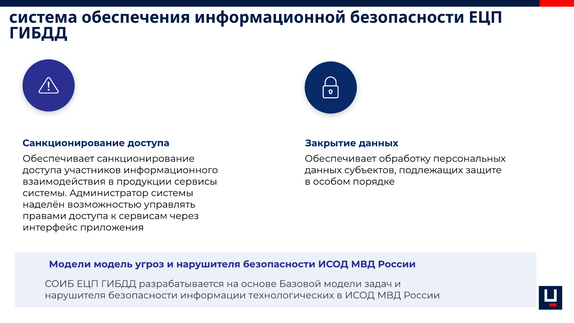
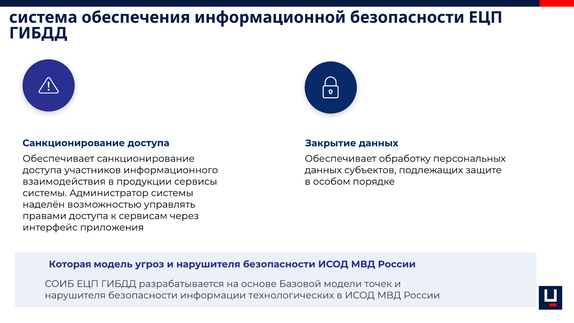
Модели: Модели -> Которая (70, 264)
задач: задач -> точек (378, 284)
